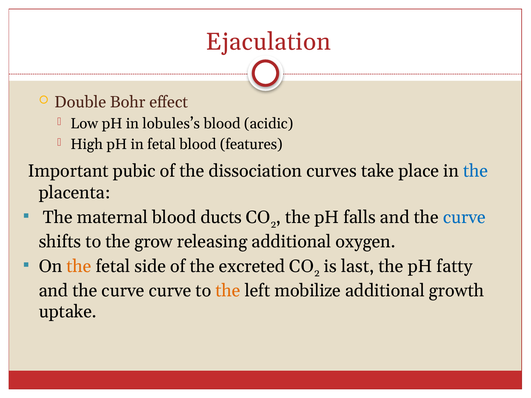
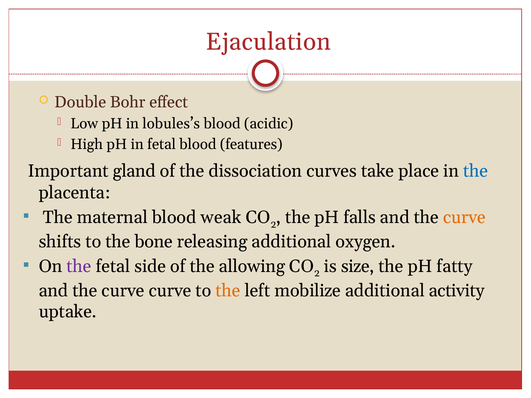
pubic: pubic -> gland (134, 171)
ducts: ducts -> weak (221, 218)
curve colour: blue -> orange (464, 218)
grow: grow -> bone (154, 242)
the colour: orange -> purple (79, 267)
excreted: excreted -> allowing (252, 267)
last: last -> size (358, 267)
growth: growth -> activity (457, 291)
